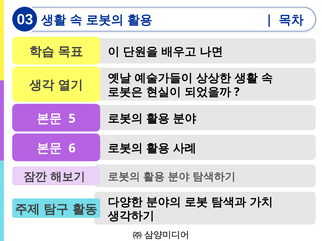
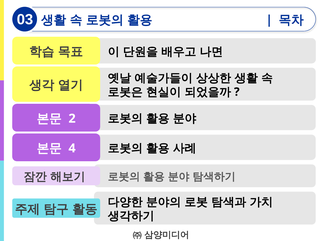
5: 5 -> 2 (72, 119)
6: 6 -> 4 (72, 149)
